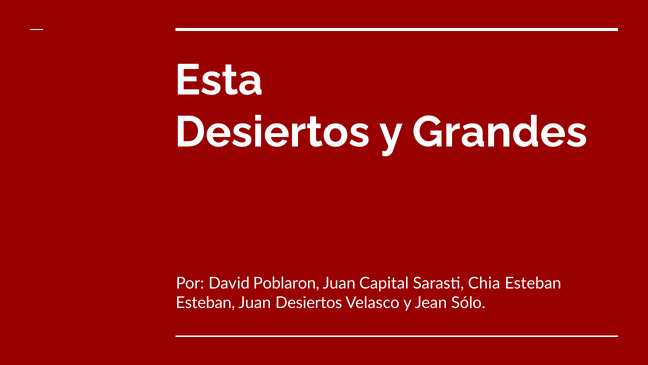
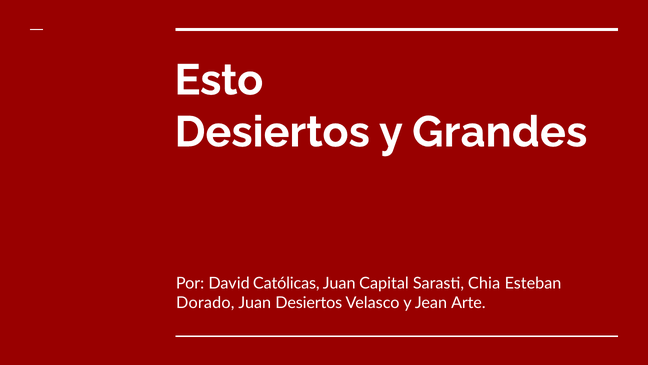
Esta: Esta -> Esto (219, 80)
Poblaron: Poblaron -> Católicas (286, 283)
Esteban: Esteban -> Dorado (205, 302)
Sólo: Sólo -> Arte (468, 302)
